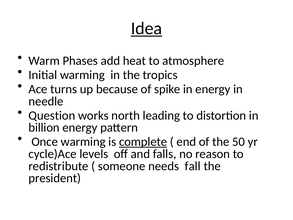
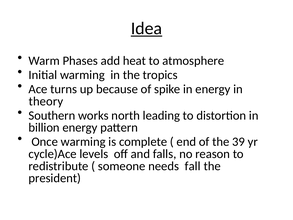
needle: needle -> theory (46, 101)
Question: Question -> Southern (52, 115)
complete underline: present -> none (143, 142)
50: 50 -> 39 (239, 142)
